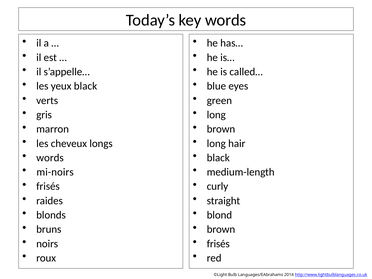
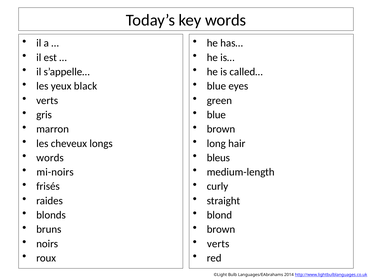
long: long -> blue (216, 115)
black: black -> bleus (218, 158)
frisés: frisés -> verts (218, 244)
